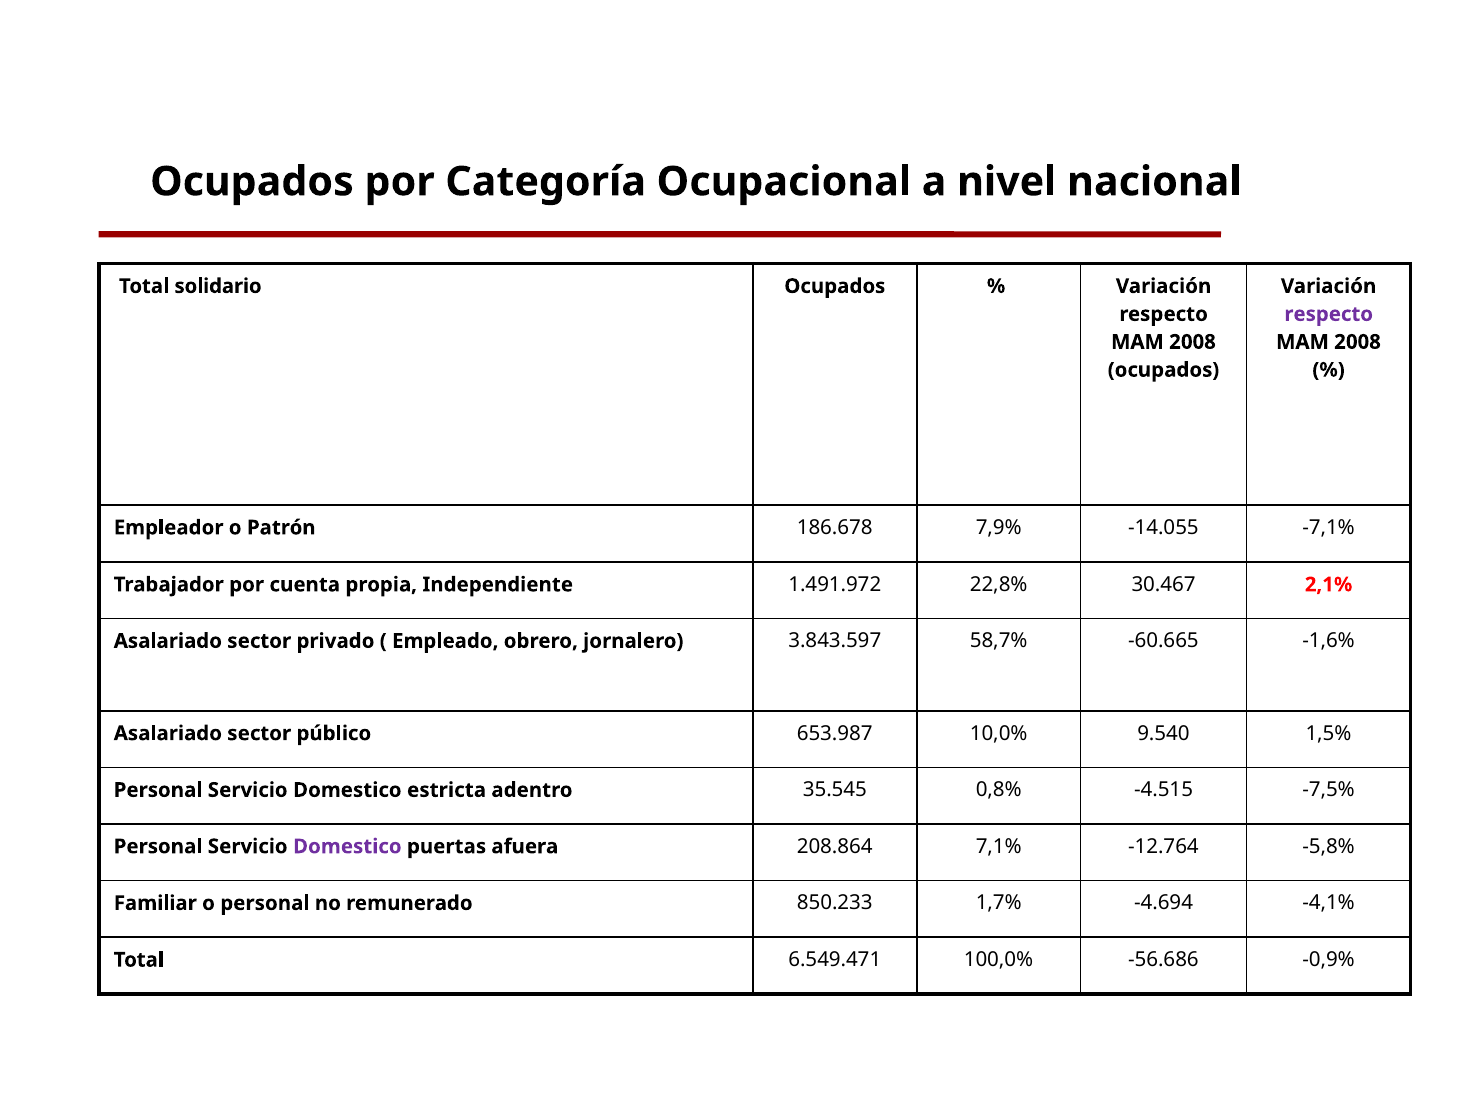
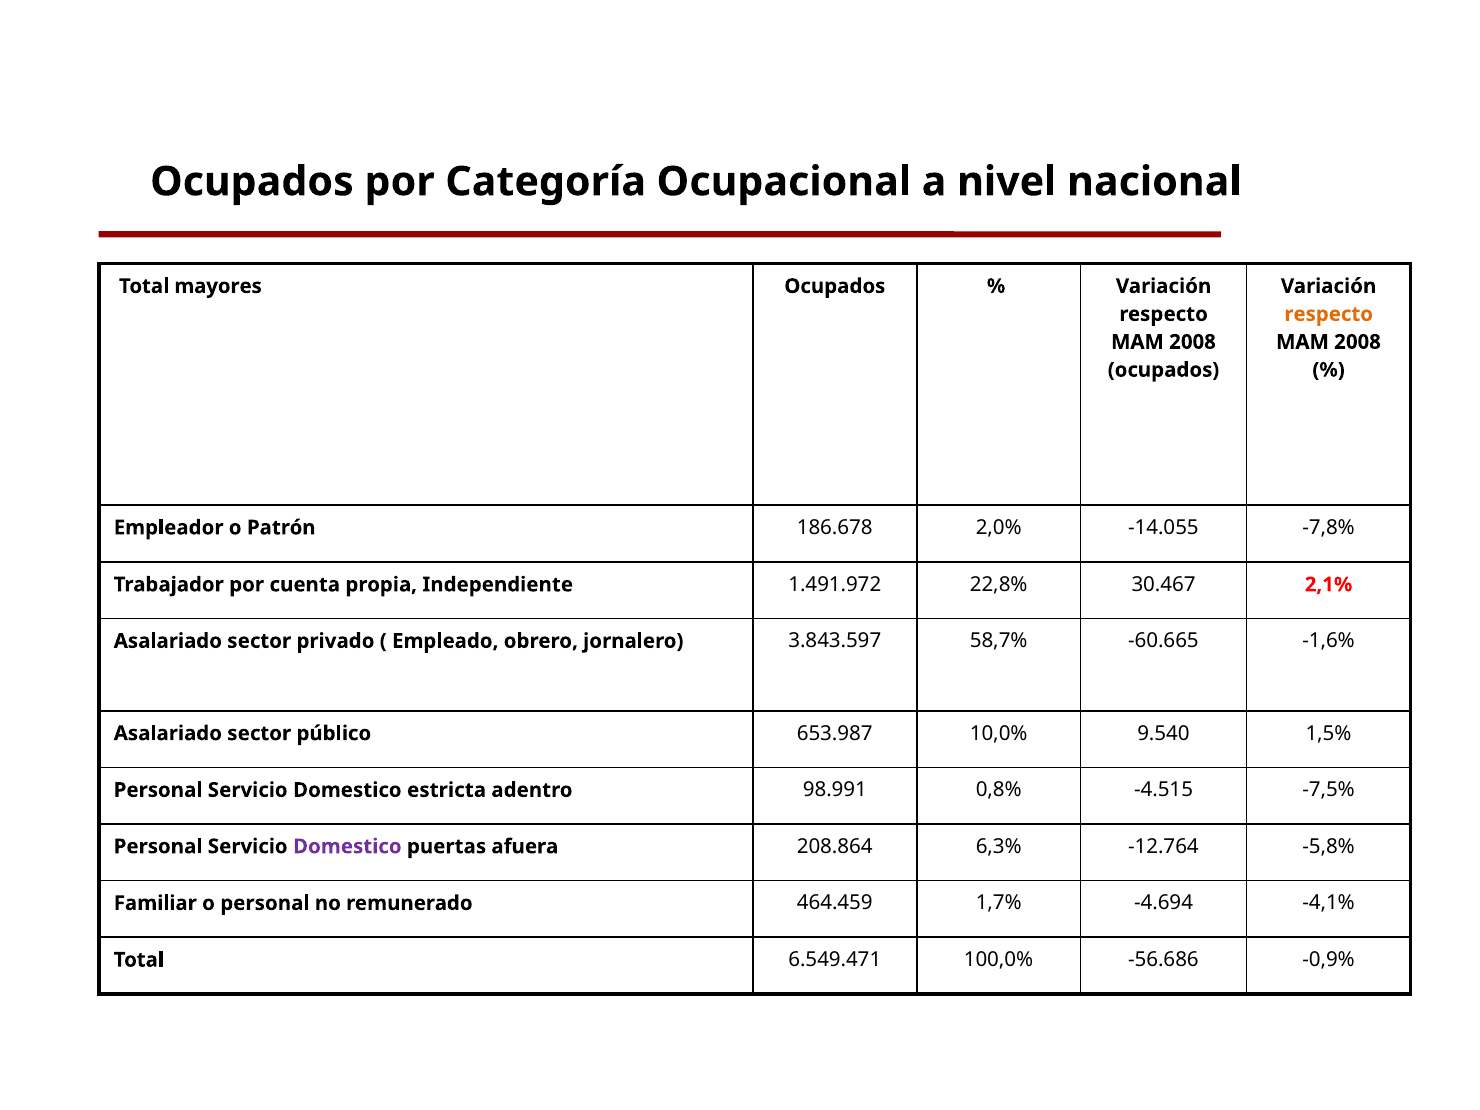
solidario: solidario -> mayores (218, 286)
respecto colour: purple -> orange (1329, 314)
7,9%: 7,9% -> 2,0% (999, 528)
-7,1%: -7,1% -> -7,8% (1329, 528)
35.545: 35.545 -> 98.991 (835, 790)
7,1%: 7,1% -> 6,3% (999, 846)
850.233: 850.233 -> 464.459 (835, 903)
